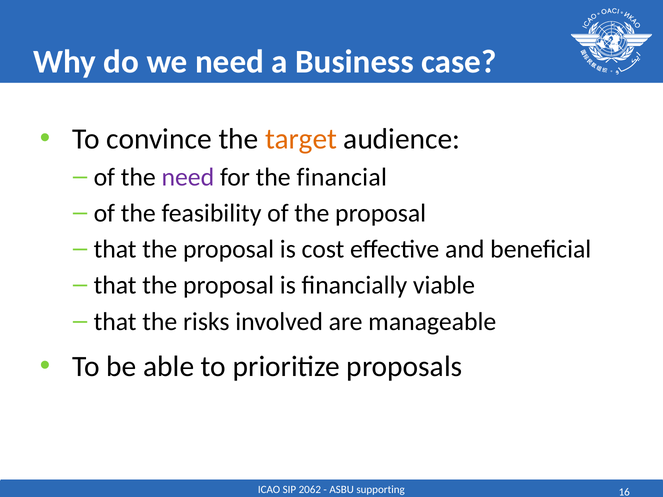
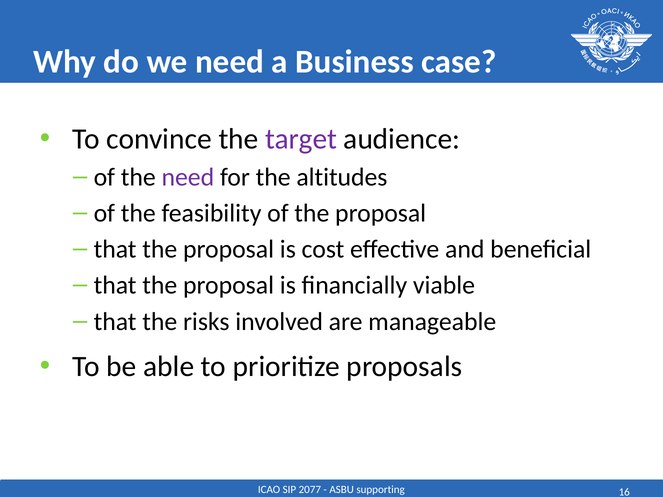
target colour: orange -> purple (301, 139)
financial: financial -> altitudes (342, 177)
2062: 2062 -> 2077 (310, 490)
